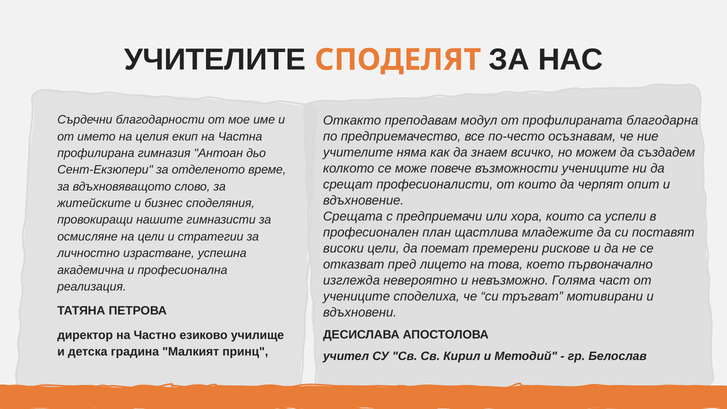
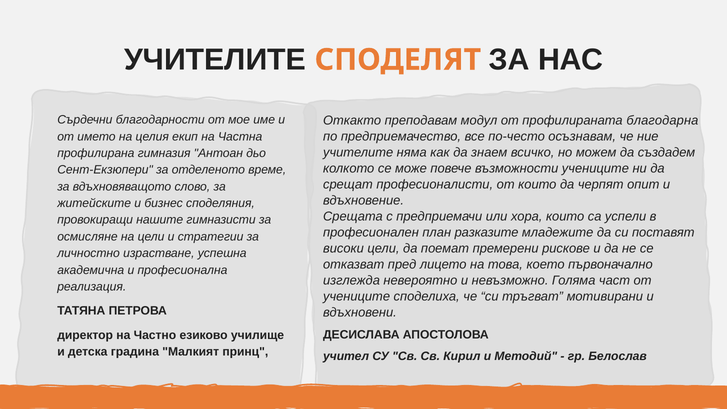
щастлива: щастлива -> разказите (487, 232)
